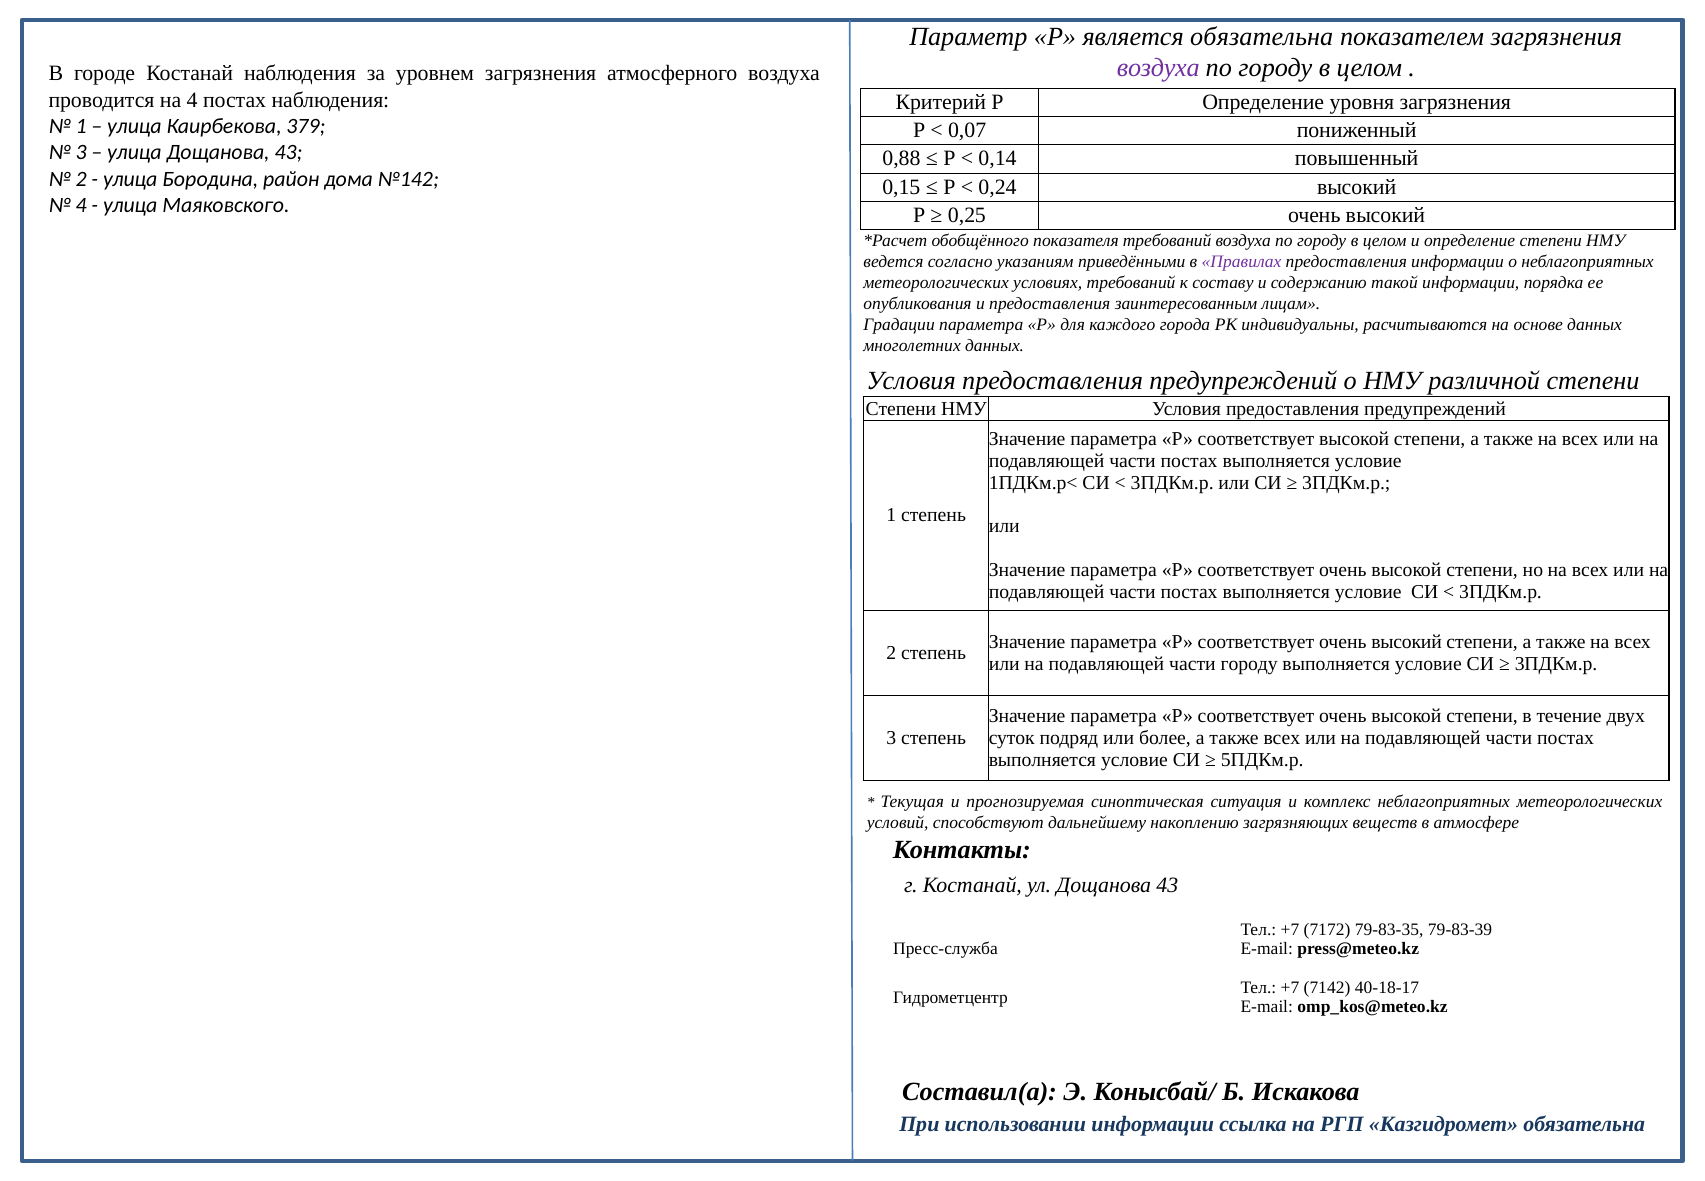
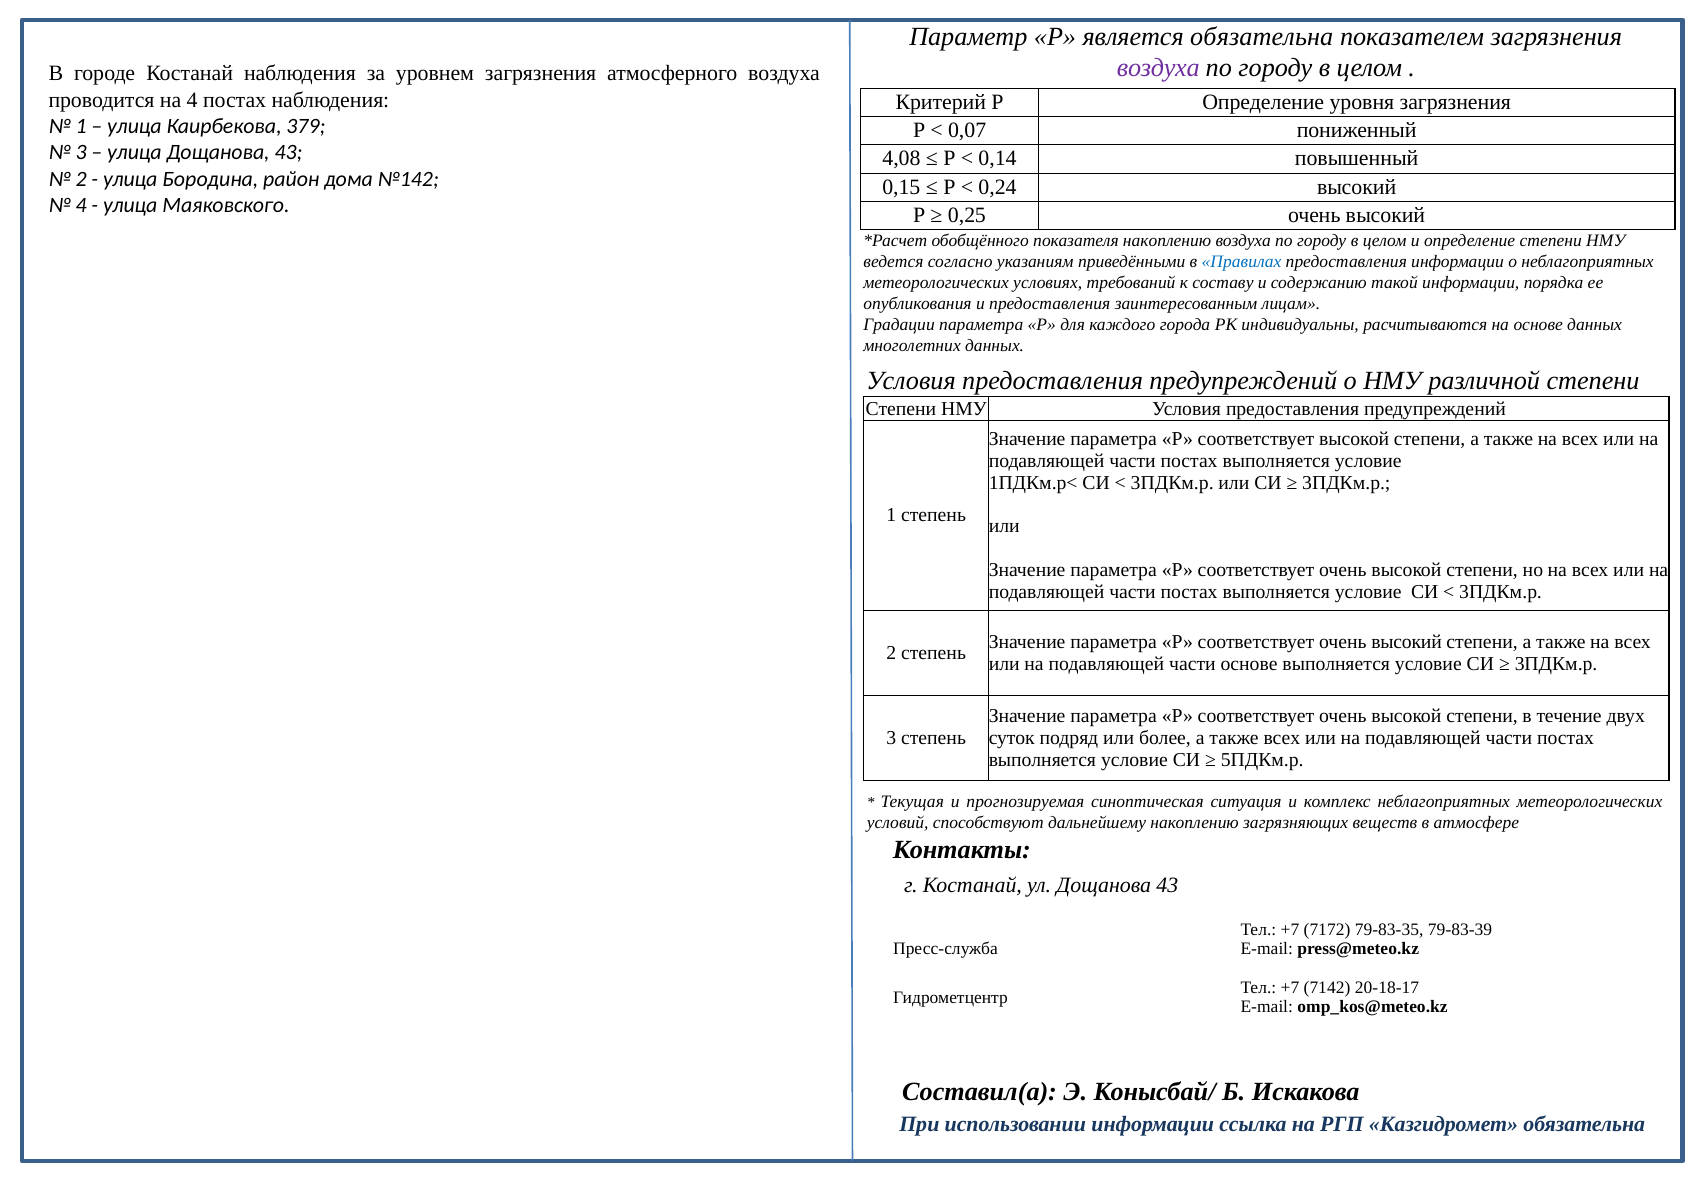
0,88: 0,88 -> 4,08 (901, 159)
показателя требований: требований -> накоплению (1167, 241)
Правилах colour: purple -> blue (1242, 262)
части городу: городу -> основе (1249, 663)
40-18-17: 40-18-17 -> 20-18-17 (1387, 987)
